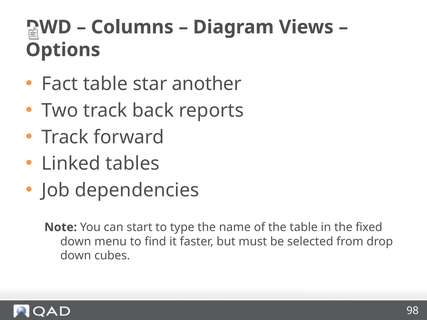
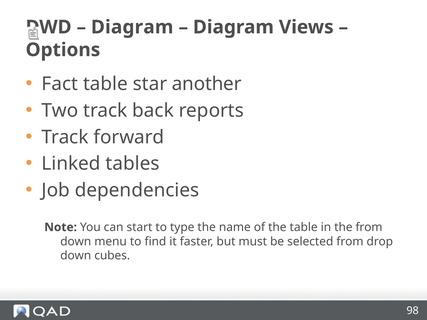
Columns: Columns -> Diagram (132, 27)
the fixed: fixed -> from (369, 227)
